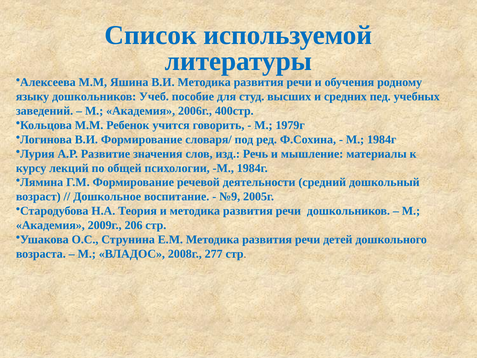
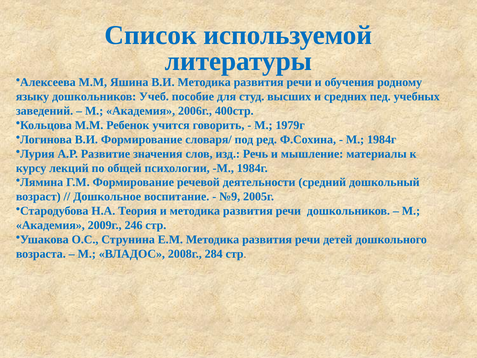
206: 206 -> 246 (134, 225)
277: 277 -> 284 (214, 254)
